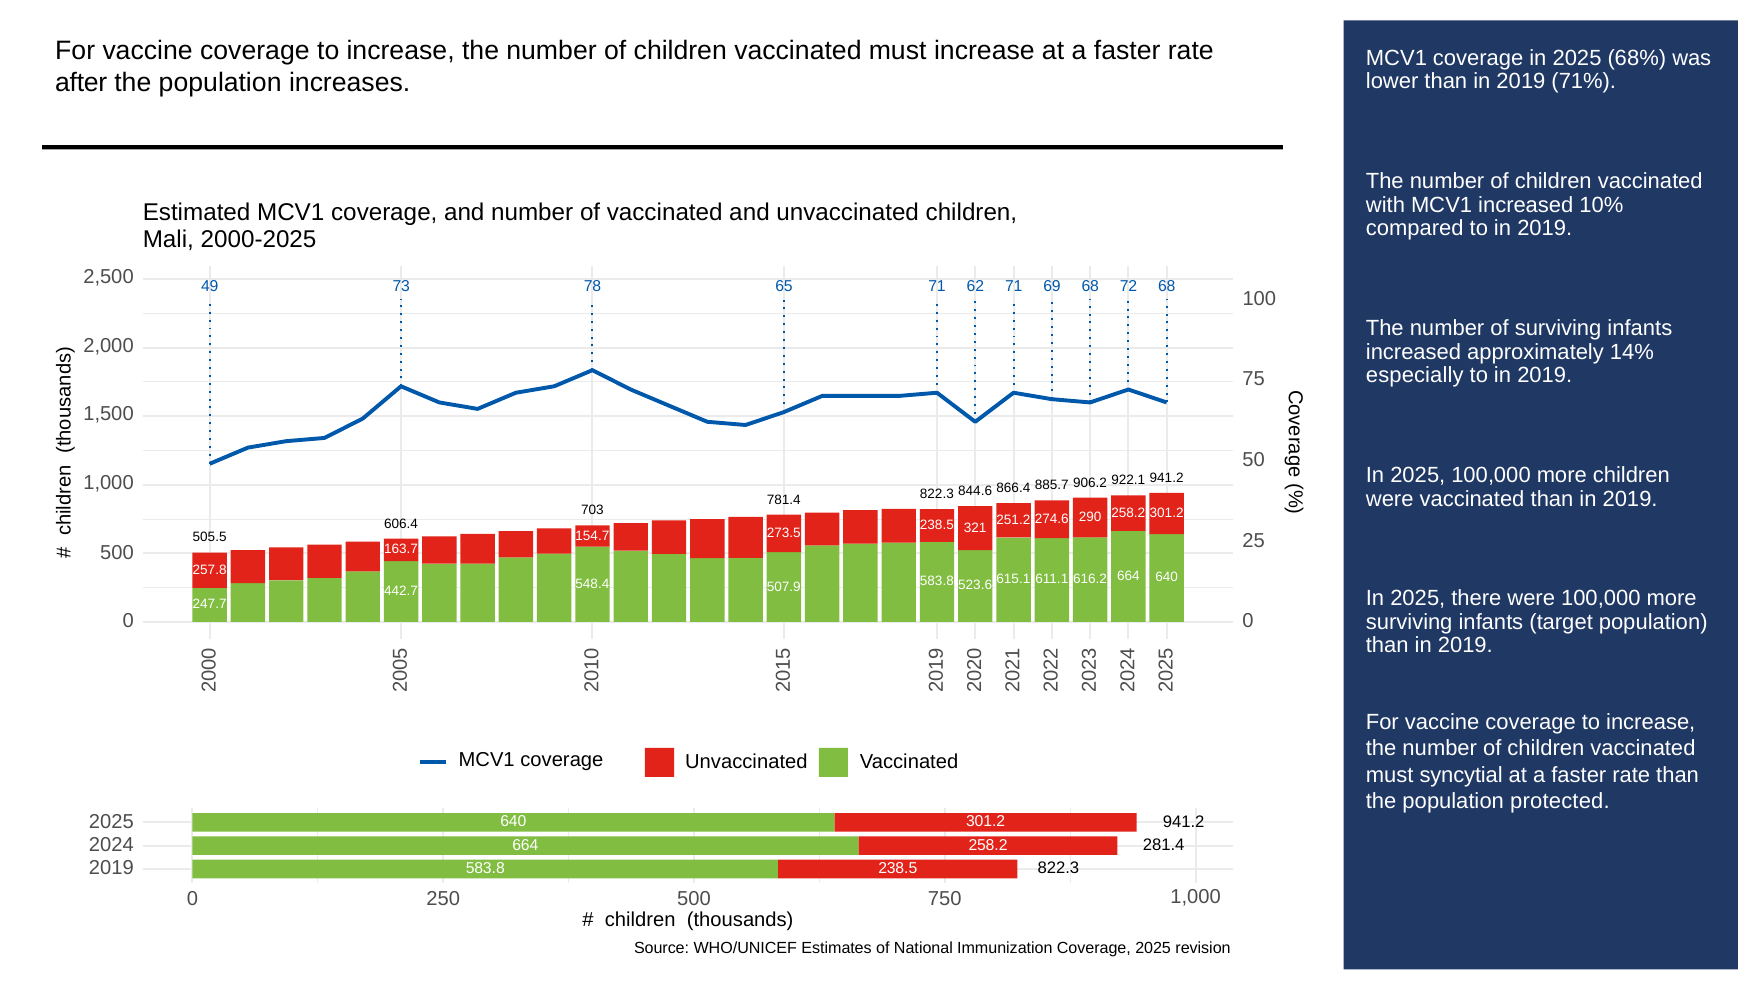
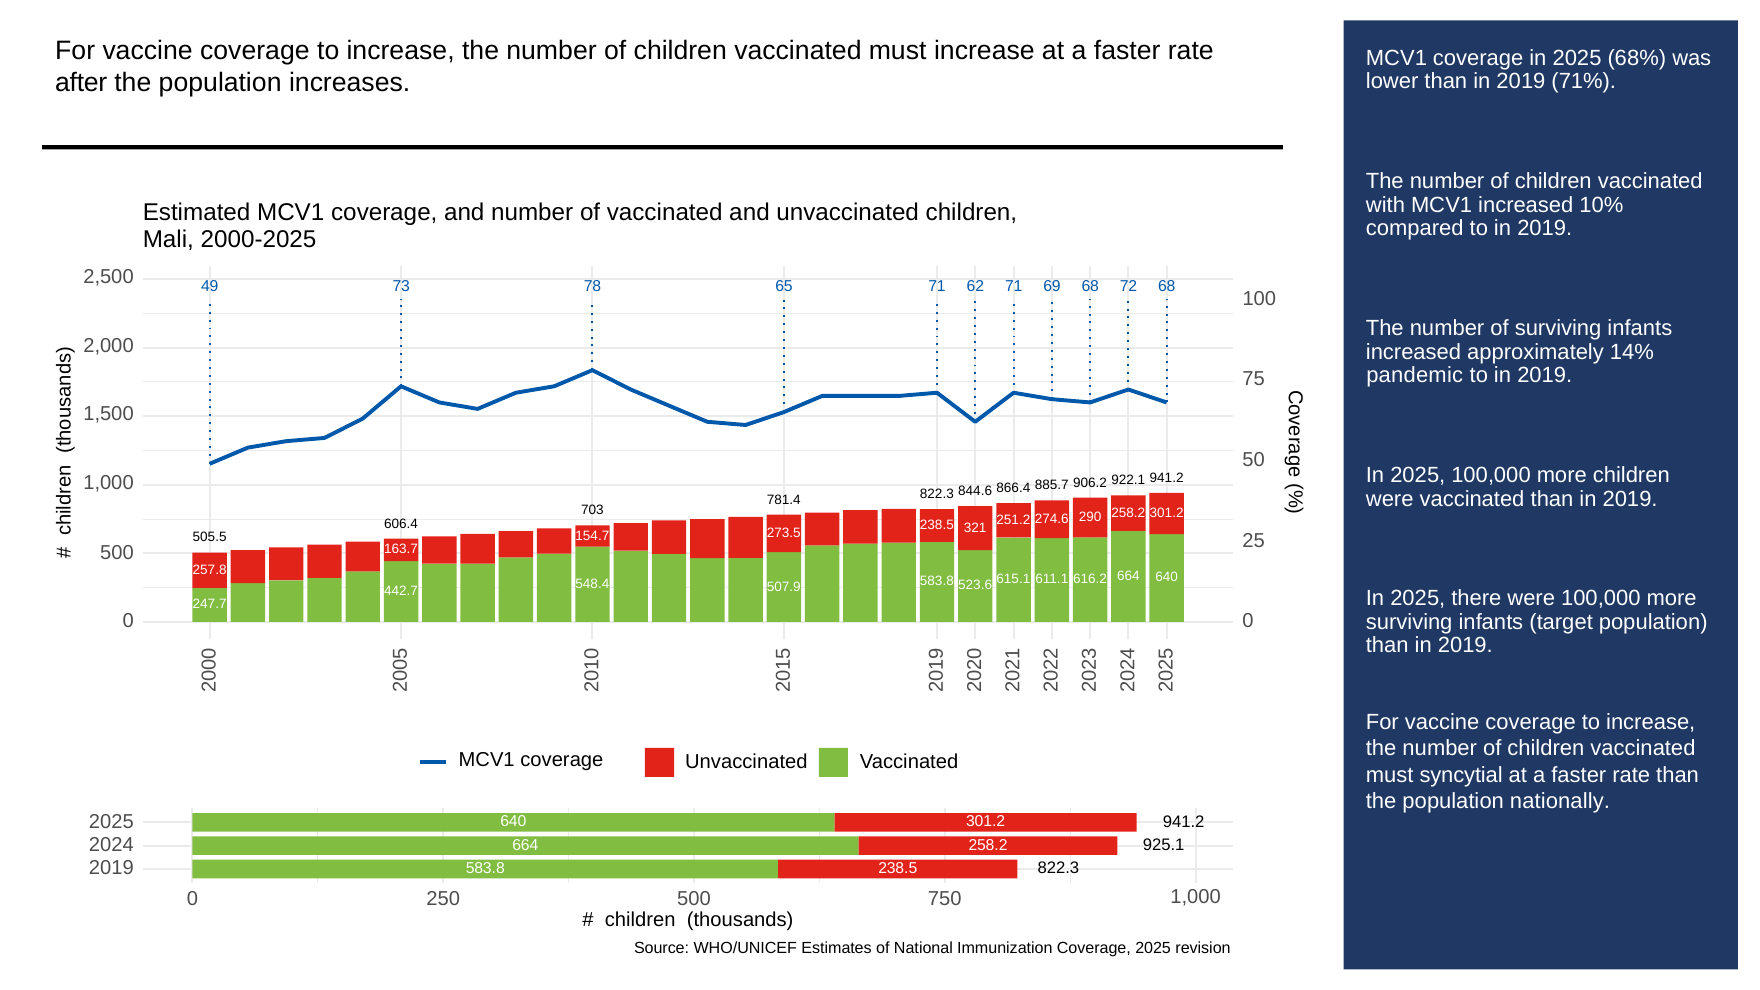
especially: especially -> pandemic (1415, 376)
protected: protected -> nationally (1560, 801)
281.4: 281.4 -> 925.1 (1164, 845)
